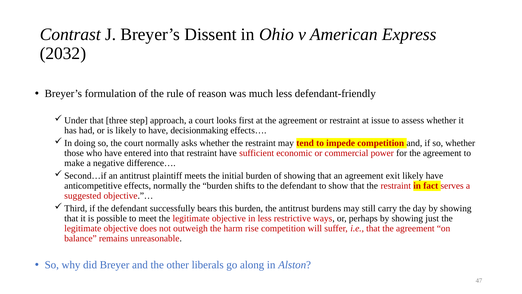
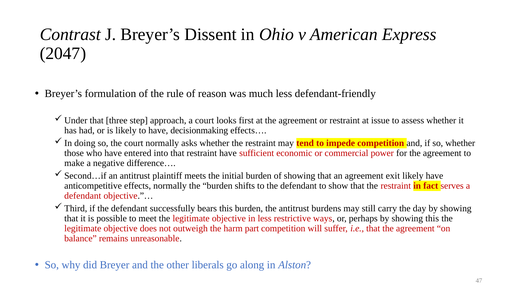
2032: 2032 -> 2047 (63, 53)
suggested: suggested -> defendant (83, 196)
showing just: just -> this (432, 218)
rise: rise -> part (252, 228)
